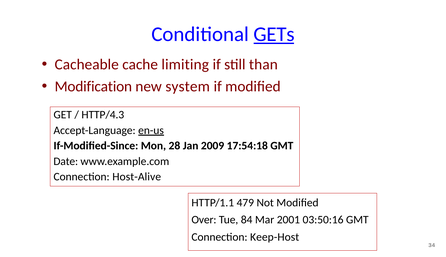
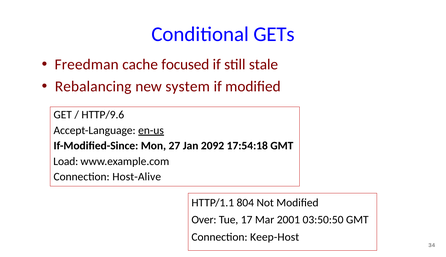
GETs underline: present -> none (274, 34)
Cacheable: Cacheable -> Freedman (87, 65)
limiting: limiting -> focused (185, 65)
than: than -> stale (263, 65)
Modification: Modification -> Rebalancing (93, 87)
HTTP/4.3: HTTP/4.3 -> HTTP/9.6 (103, 115)
28: 28 -> 27 (174, 146)
2009: 2009 -> 2092 (213, 146)
Date: Date -> Load (66, 162)
479: 479 -> 804 (245, 203)
84: 84 -> 17 (247, 220)
03:50:16: 03:50:16 -> 03:50:50 (323, 220)
